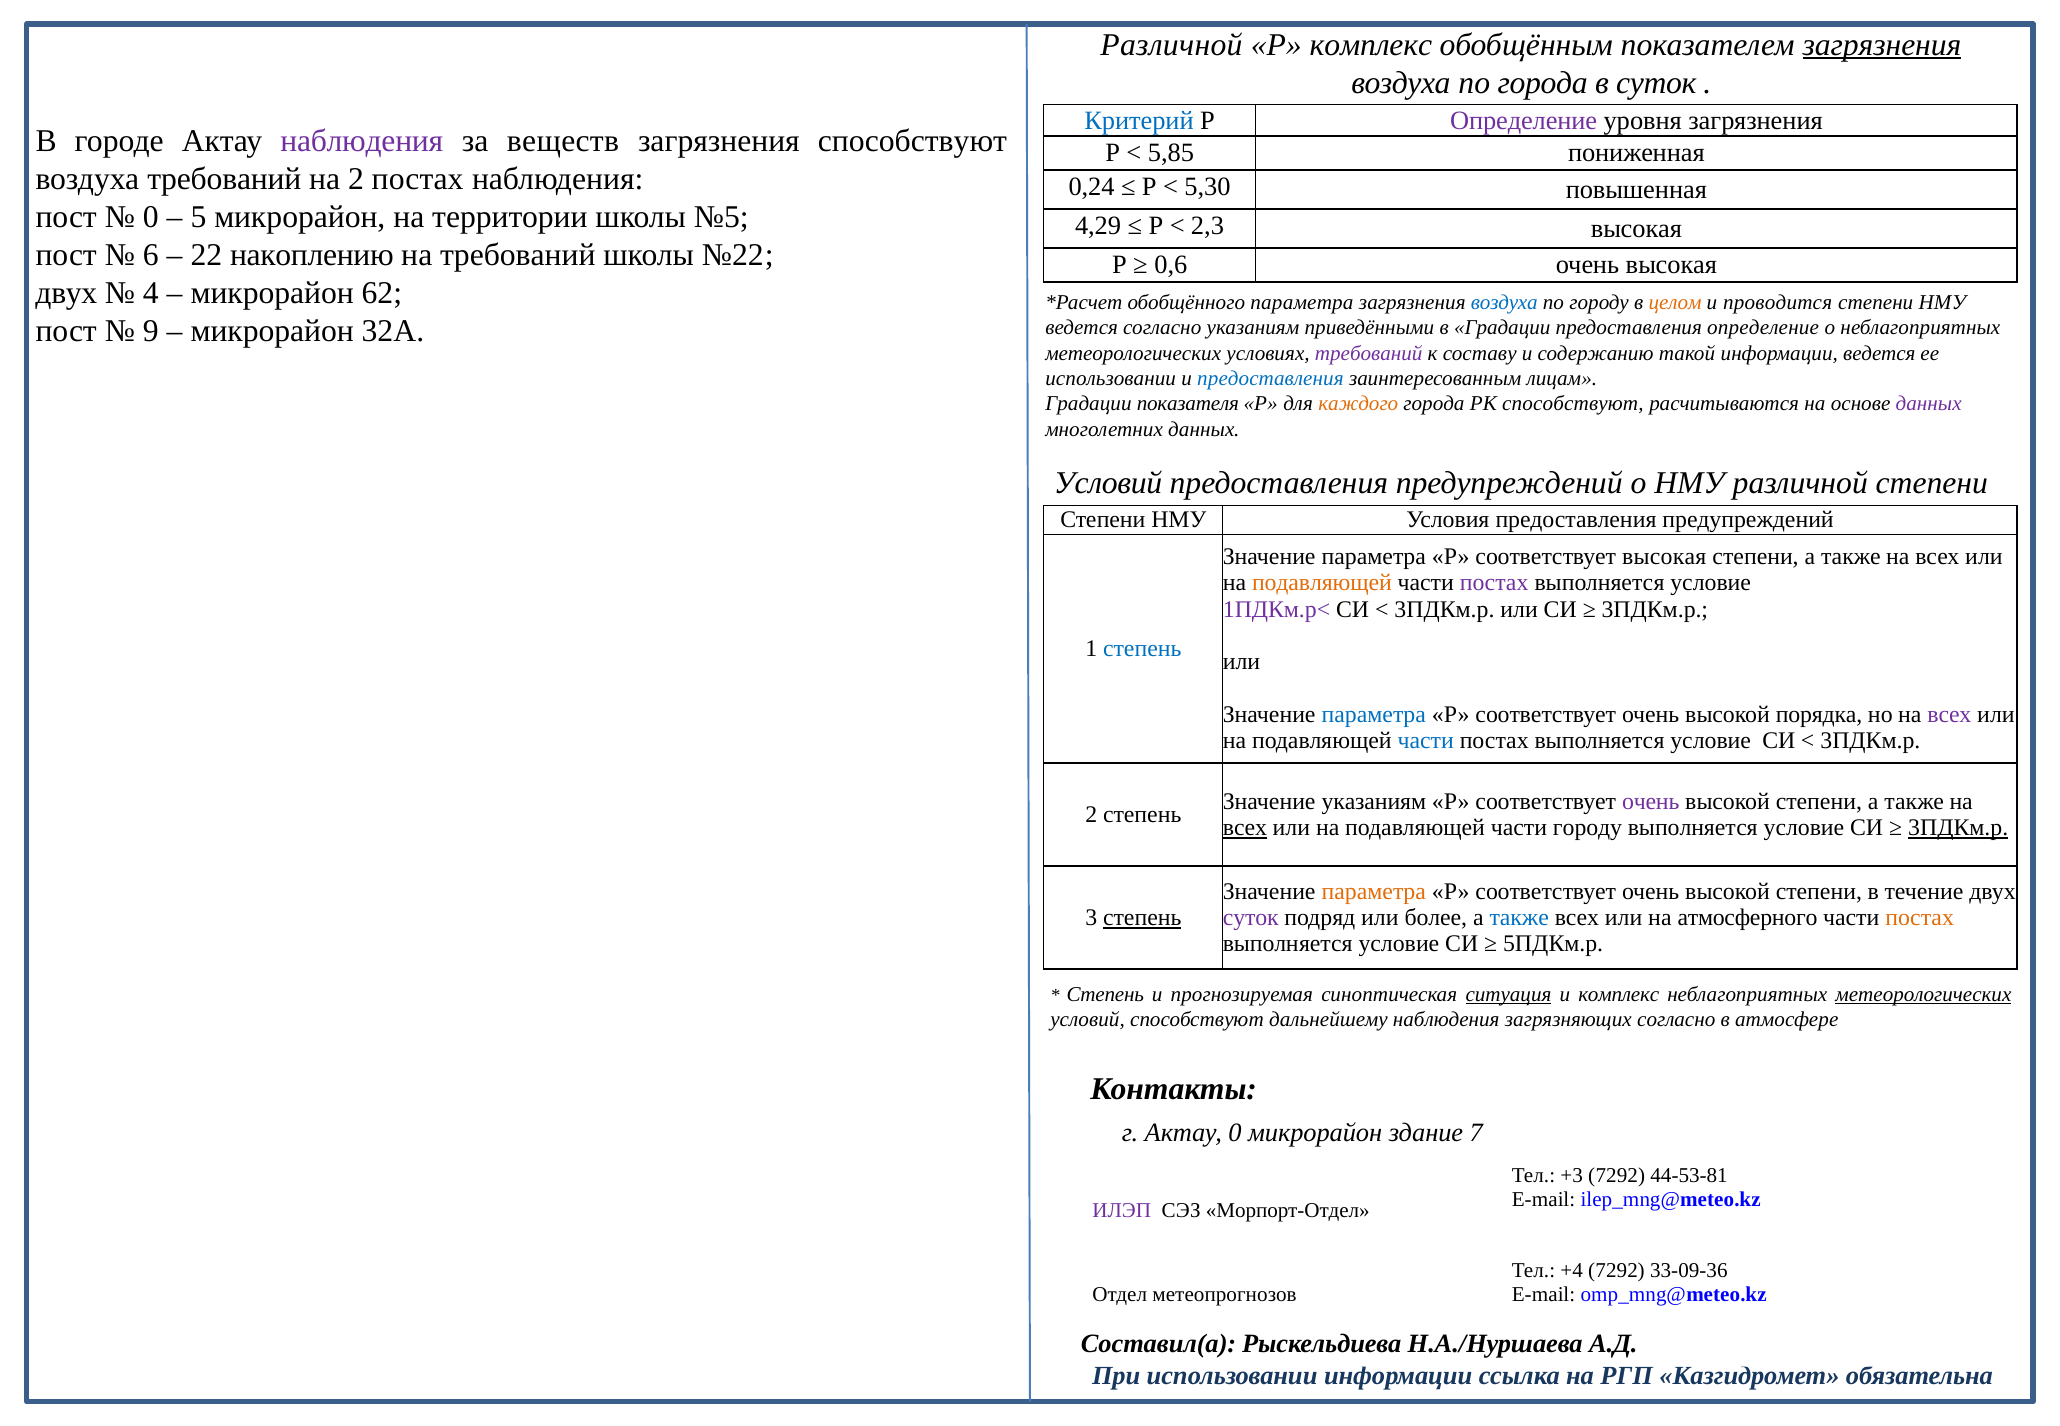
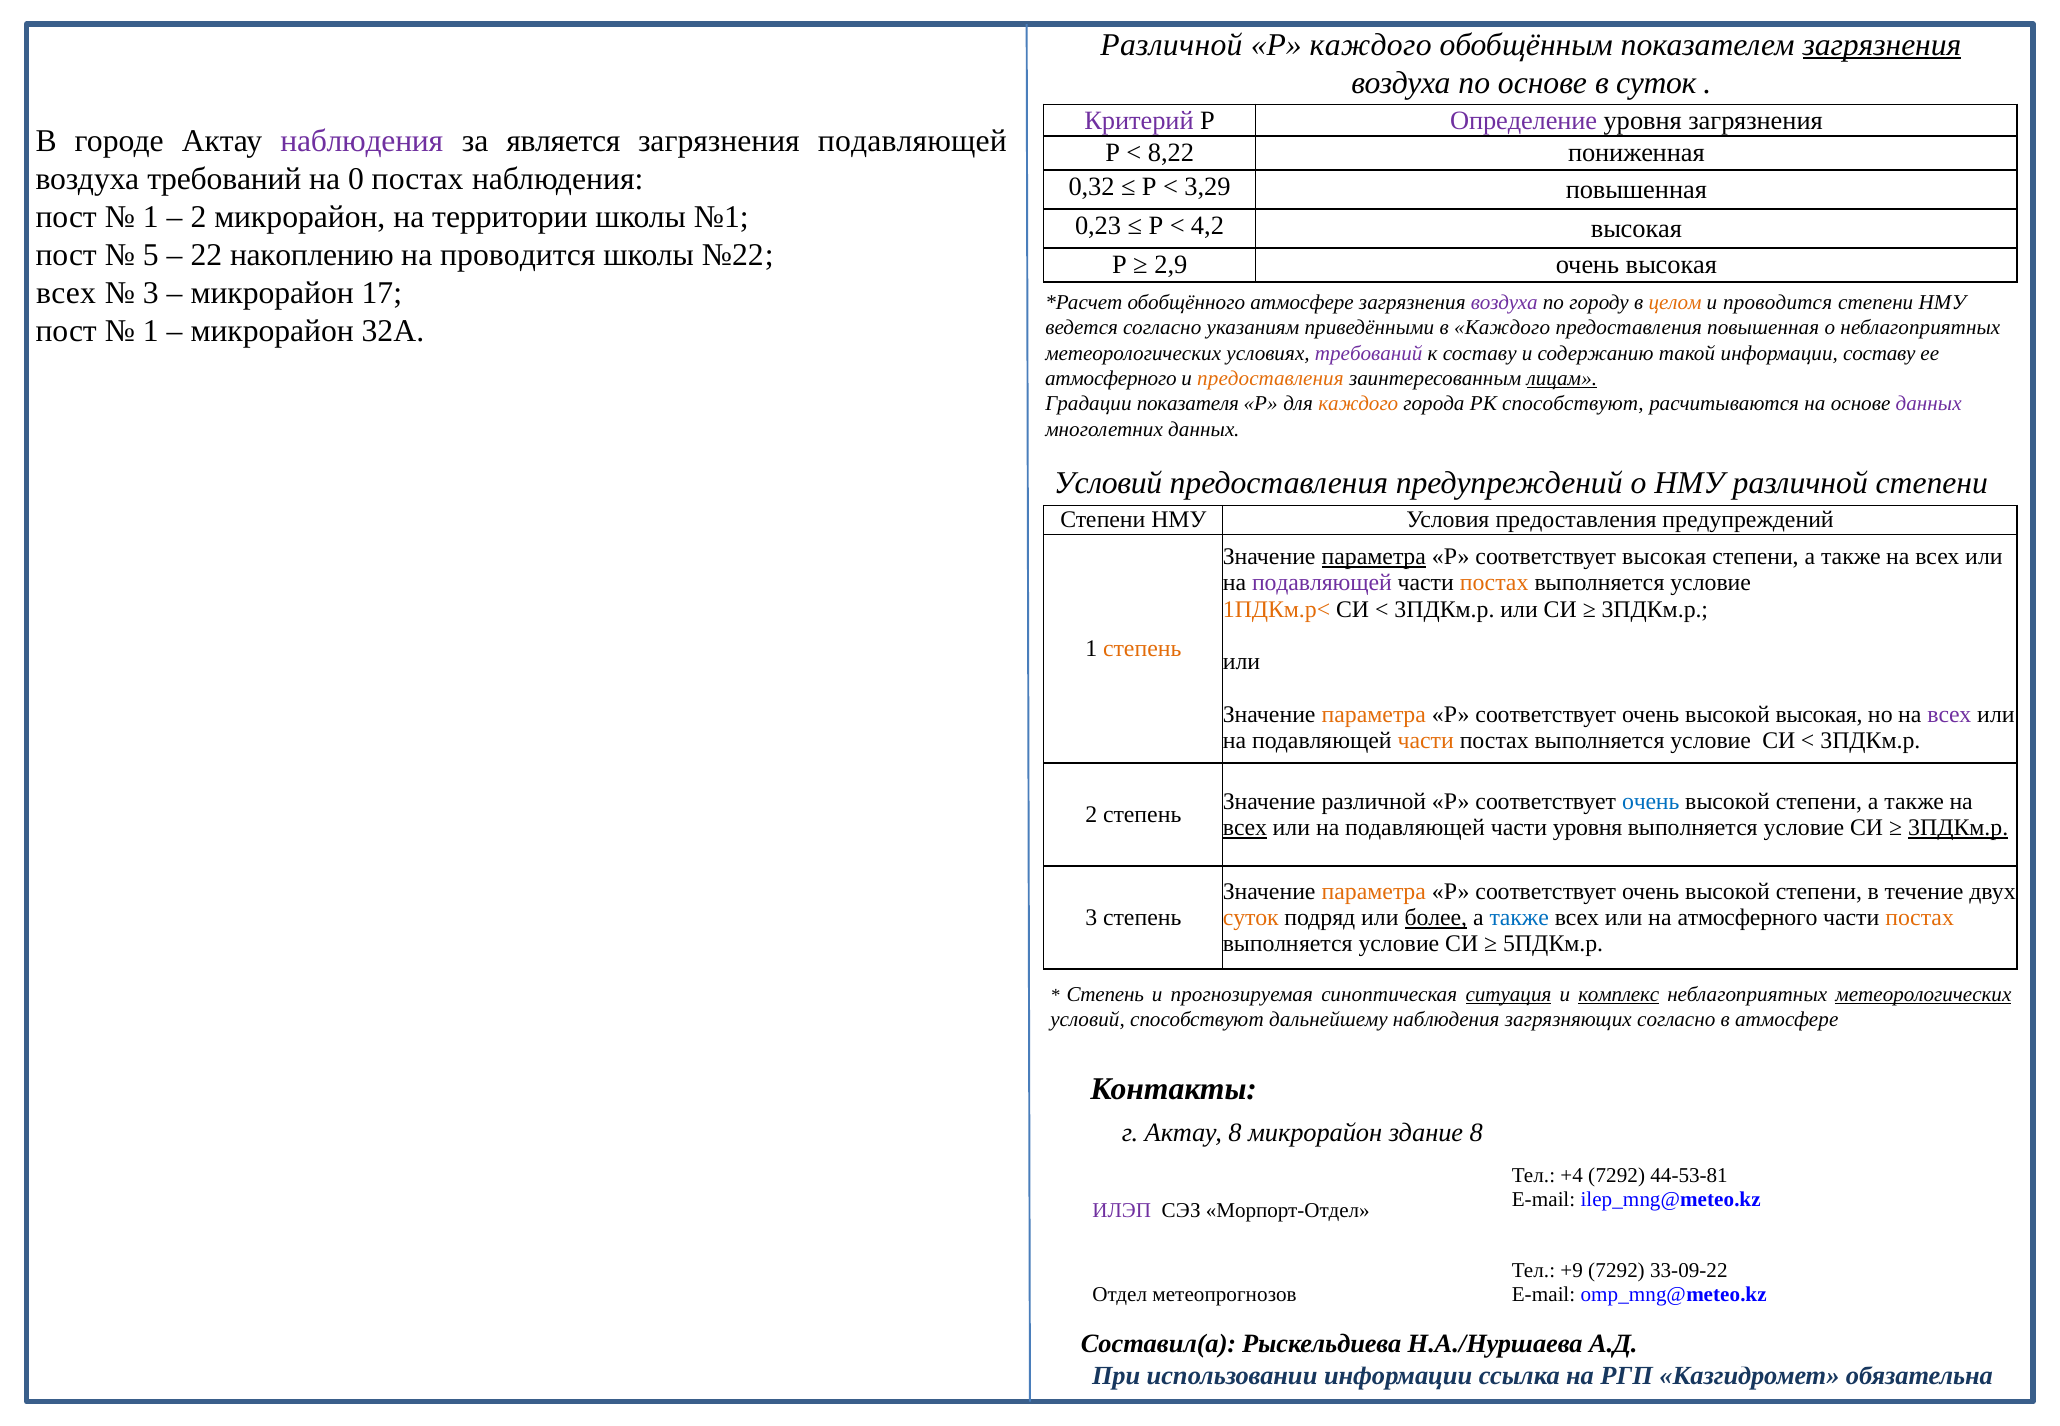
Р комплекс: комплекс -> каждого (1371, 45)
по города: города -> основе (1542, 83)
Критерий colour: blue -> purple (1139, 120)
веществ: веществ -> является (563, 141)
загрязнения способствуют: способствуют -> подавляющей (912, 141)
5,85: 5,85 -> 8,22 (1171, 153)
на 2: 2 -> 0 (356, 179)
0,24: 0,24 -> 0,32 (1091, 187)
5,30: 5,30 -> 3,29 (1207, 187)
0: 0 -> 1 (151, 217)
5: 5 -> 2 (198, 217)
№5: №5 -> №1 (721, 217)
4,29: 4,29 -> 0,23 (1098, 226)
2,3: 2,3 -> 4,2 (1208, 226)
6: 6 -> 5 (151, 255)
на требований: требований -> проводится (518, 255)
0,6: 0,6 -> 2,9 (1171, 265)
двух: двух -> всех (66, 293)
4: 4 -> 3 (151, 293)
62: 62 -> 17 (382, 293)
обобщённого параметра: параметра -> атмосфере (1302, 303)
воздуха colour: blue -> purple (1504, 303)
9: 9 -> 1 (151, 331)
в Градации: Градации -> Каждого (1502, 328)
предоставления определение: определение -> повышенная (1763, 328)
информации ведется: ведется -> составу (1879, 353)
использовании: использовании -> атмосферного (1111, 379)
предоставления colour: blue -> orange (1270, 379)
лицам underline: none -> present (1562, 379)
параметра underline: none -> present (1374, 557)
подавляющей colour: orange -> purple (1322, 583)
постах colour: purple -> orange (1494, 583)
1ПДКм.р< colour: purple -> orange (1277, 609)
степень colour: blue -> orange (1142, 649)
параметра colour: blue -> orange (1374, 715)
высокой порядка: порядка -> высокая (1819, 715)
части colour: blue -> orange (1426, 741)
Значение указаниям: указаниям -> различной (1374, 802)
очень colour: purple -> blue (1651, 802)
части городу: городу -> уровня (1588, 828)
степень underline: present -> none (1142, 918)
суток colour: purple -> orange (1251, 918)
более underline: none -> present (1436, 918)
комплекс underline: none -> present (1619, 994)
Актау 0: 0 -> 8 (1235, 1133)
здание 7: 7 -> 8 (1476, 1133)
+3: +3 -> +4 (1572, 1176)
+4: +4 -> +9 (1572, 1271)
33-09-36: 33-09-36 -> 33-09-22 (1689, 1271)
